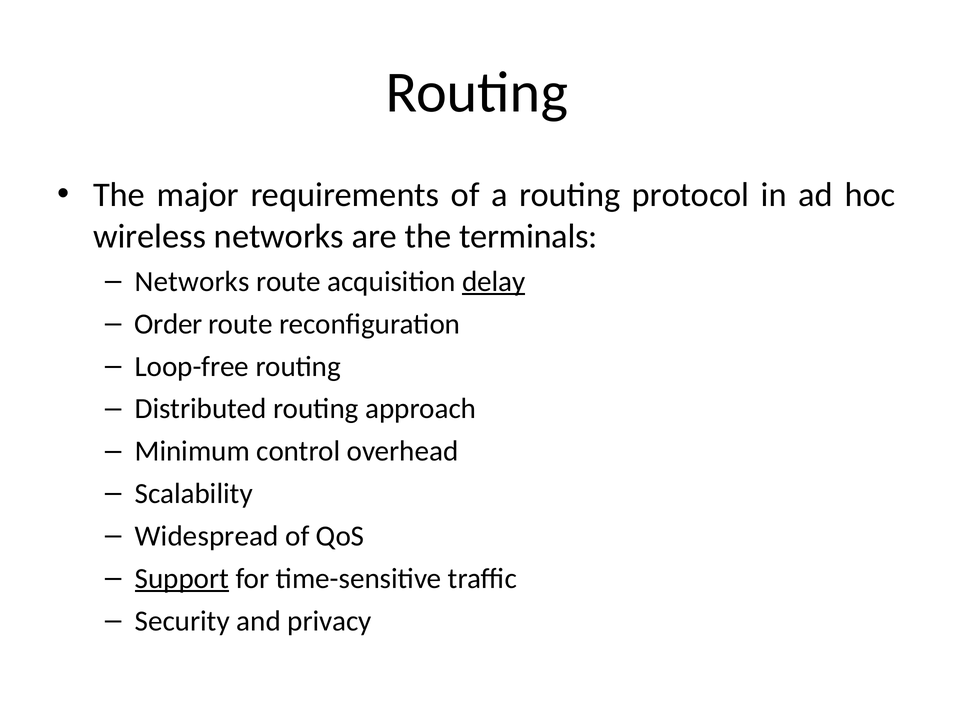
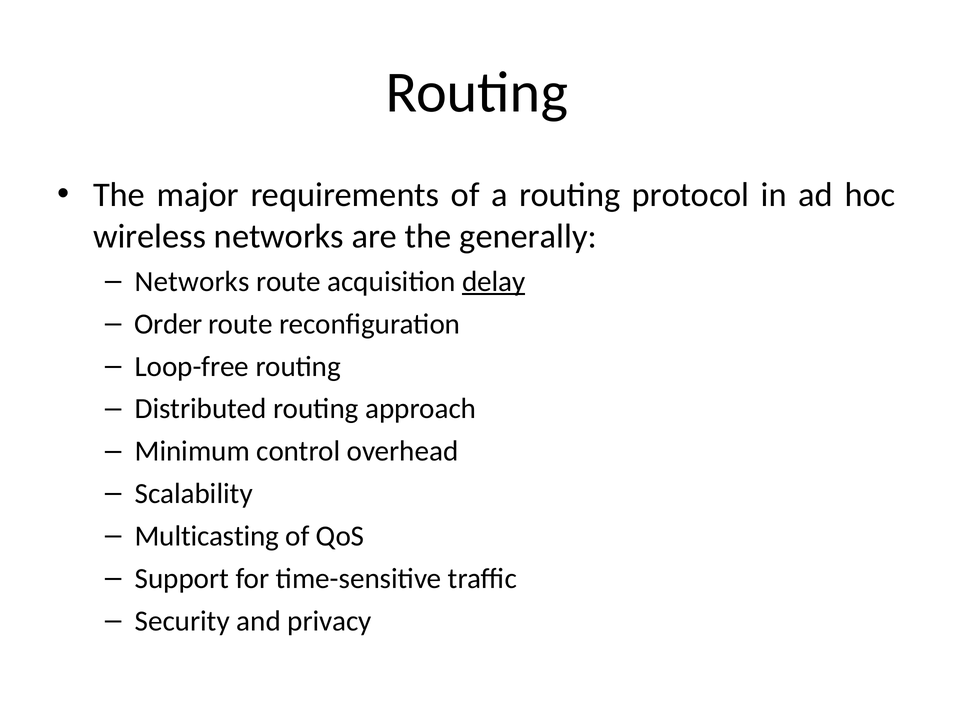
terminals: terminals -> generally (528, 236)
Widespread: Widespread -> Multicasting (207, 536)
Support underline: present -> none (182, 578)
